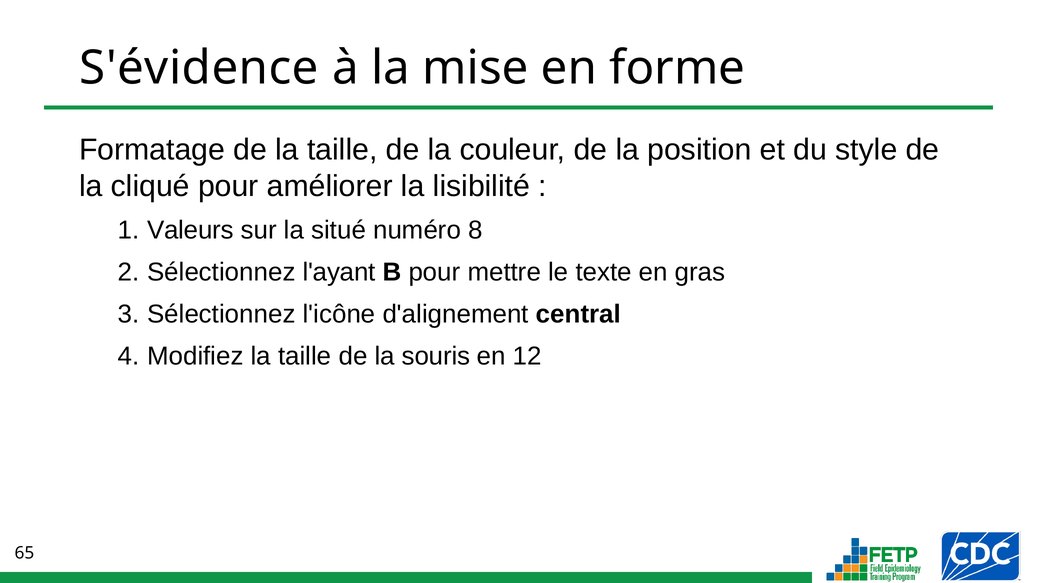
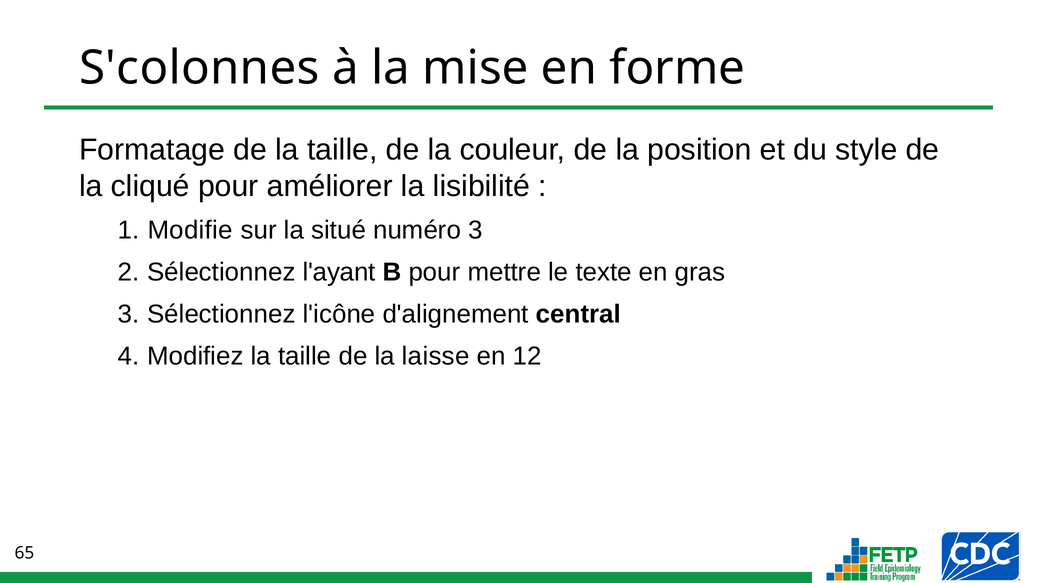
S'évidence: S'évidence -> S'colonnes (199, 68)
Valeurs: Valeurs -> Modifie (190, 230)
numéro 8: 8 -> 3 (475, 230)
souris: souris -> laisse (436, 356)
